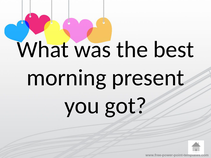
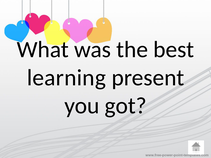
morning: morning -> learning (66, 78)
